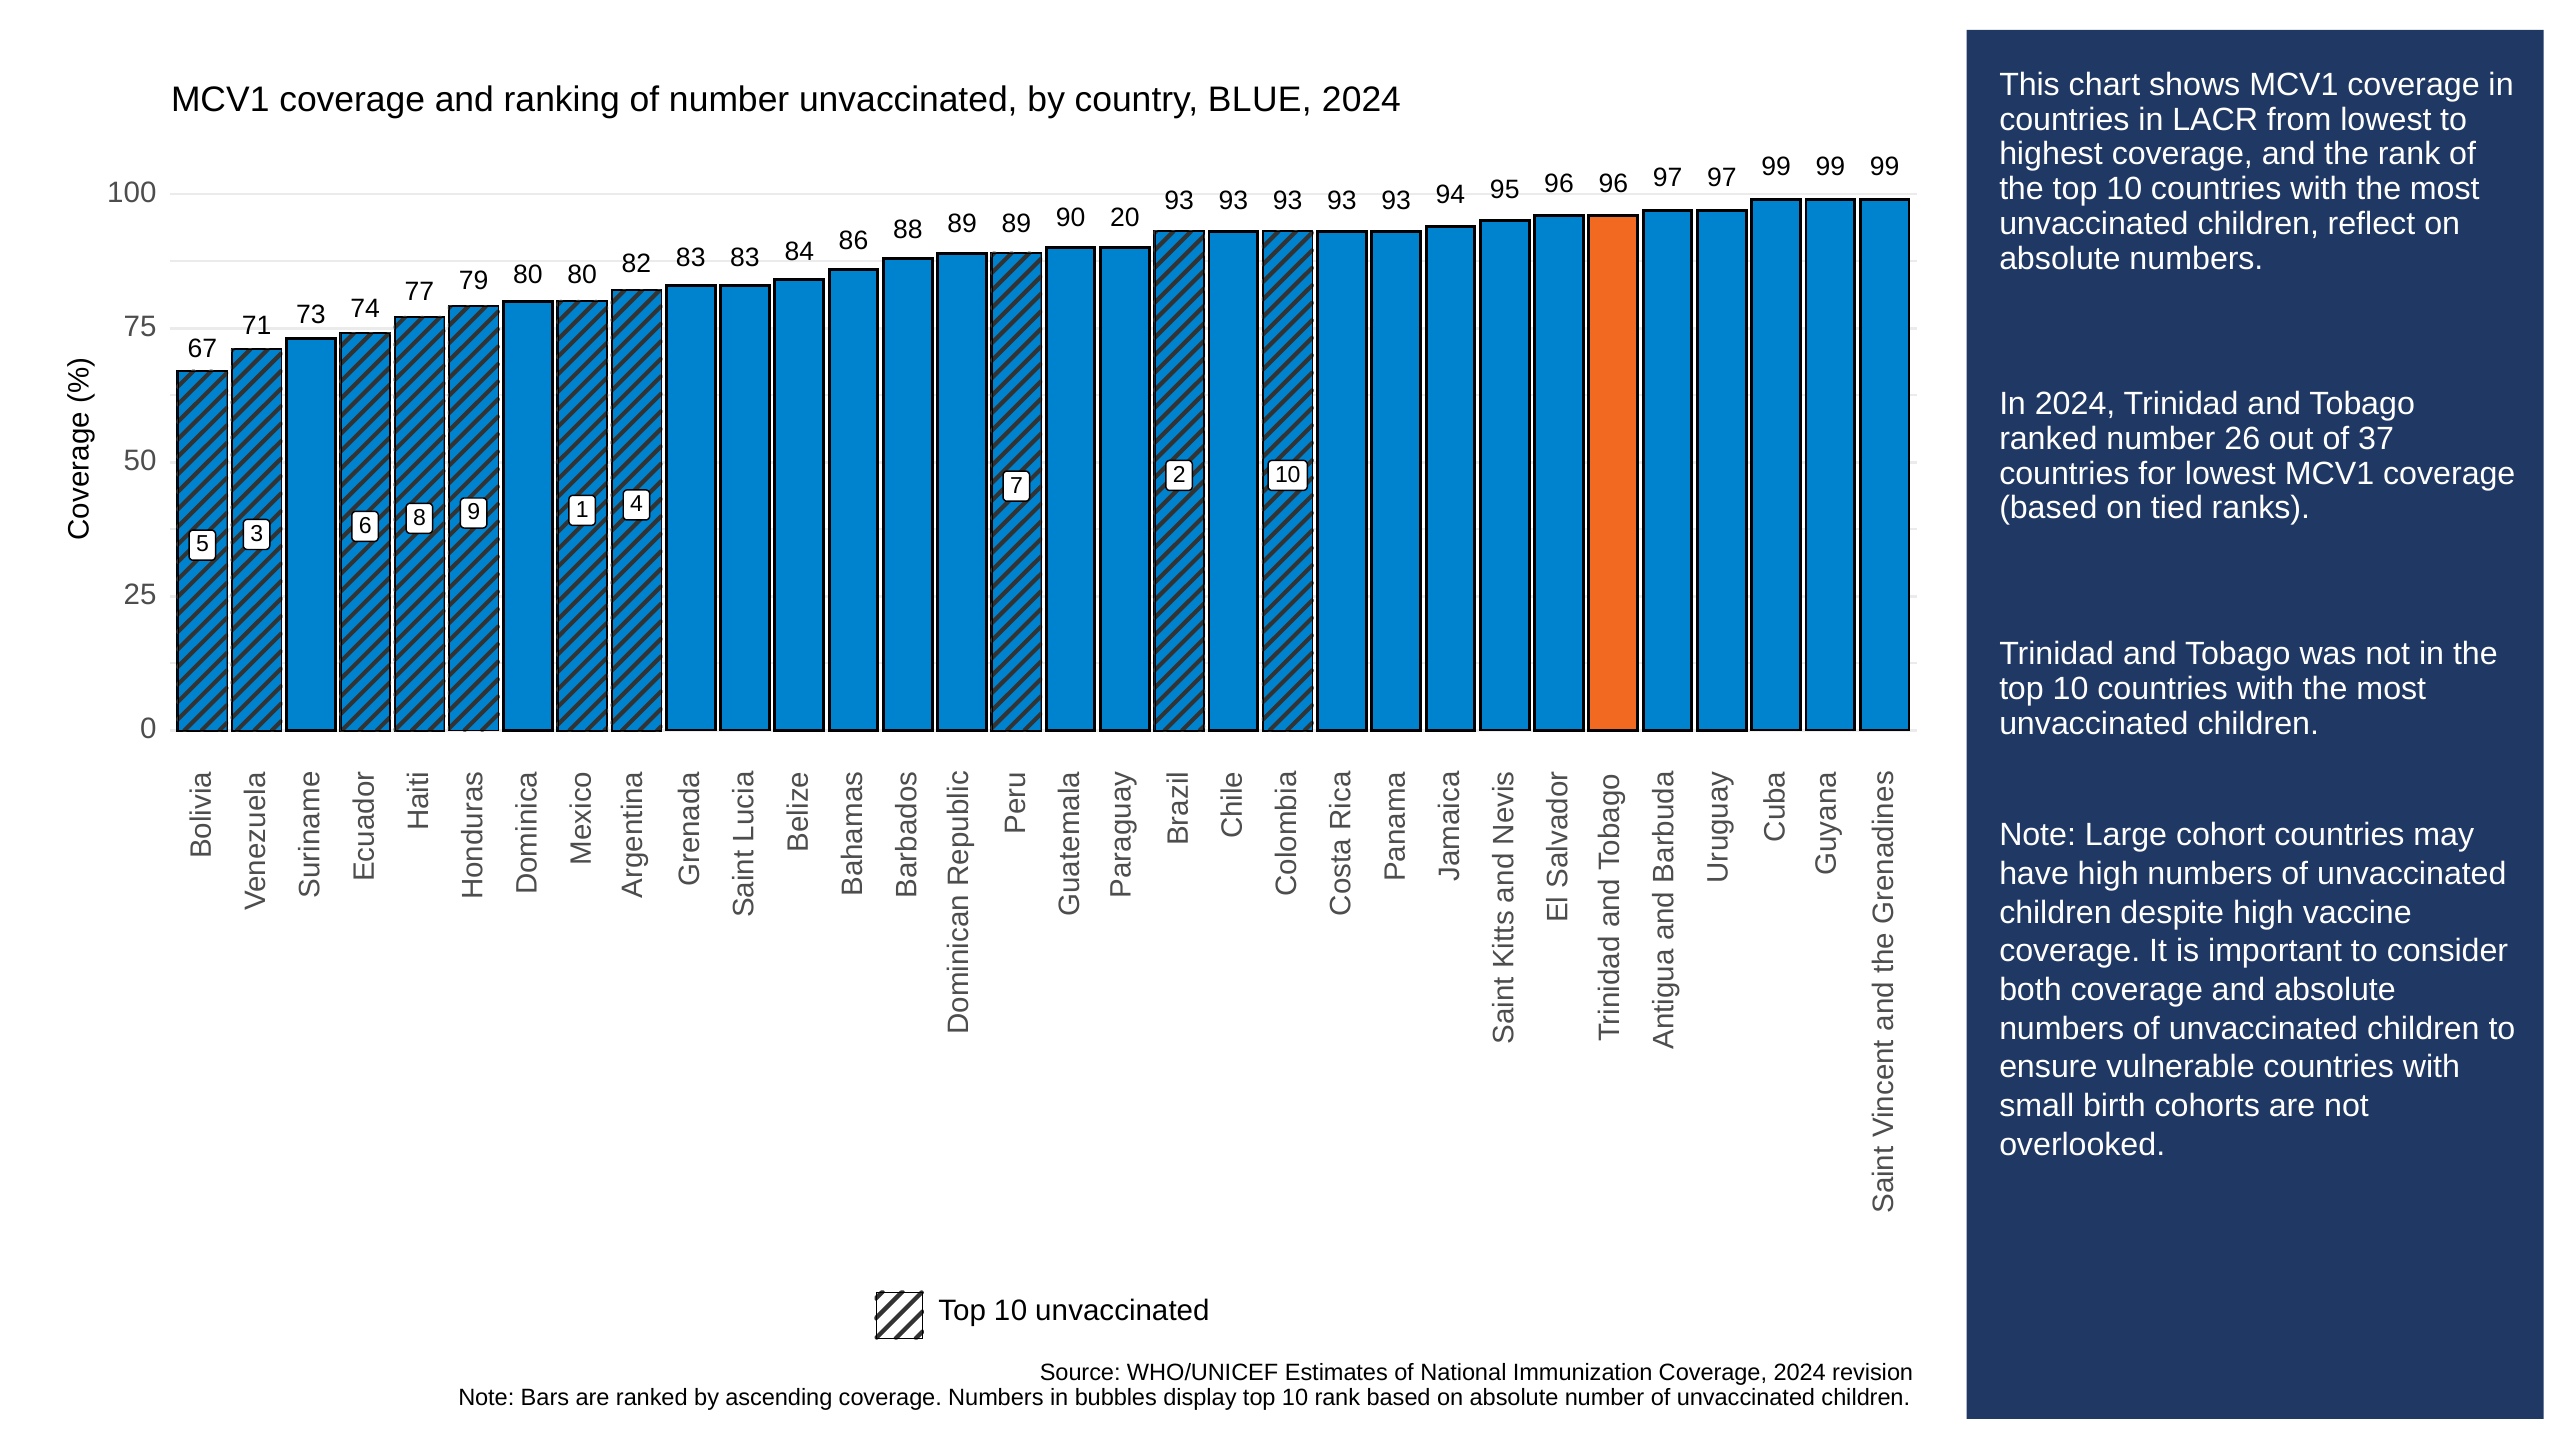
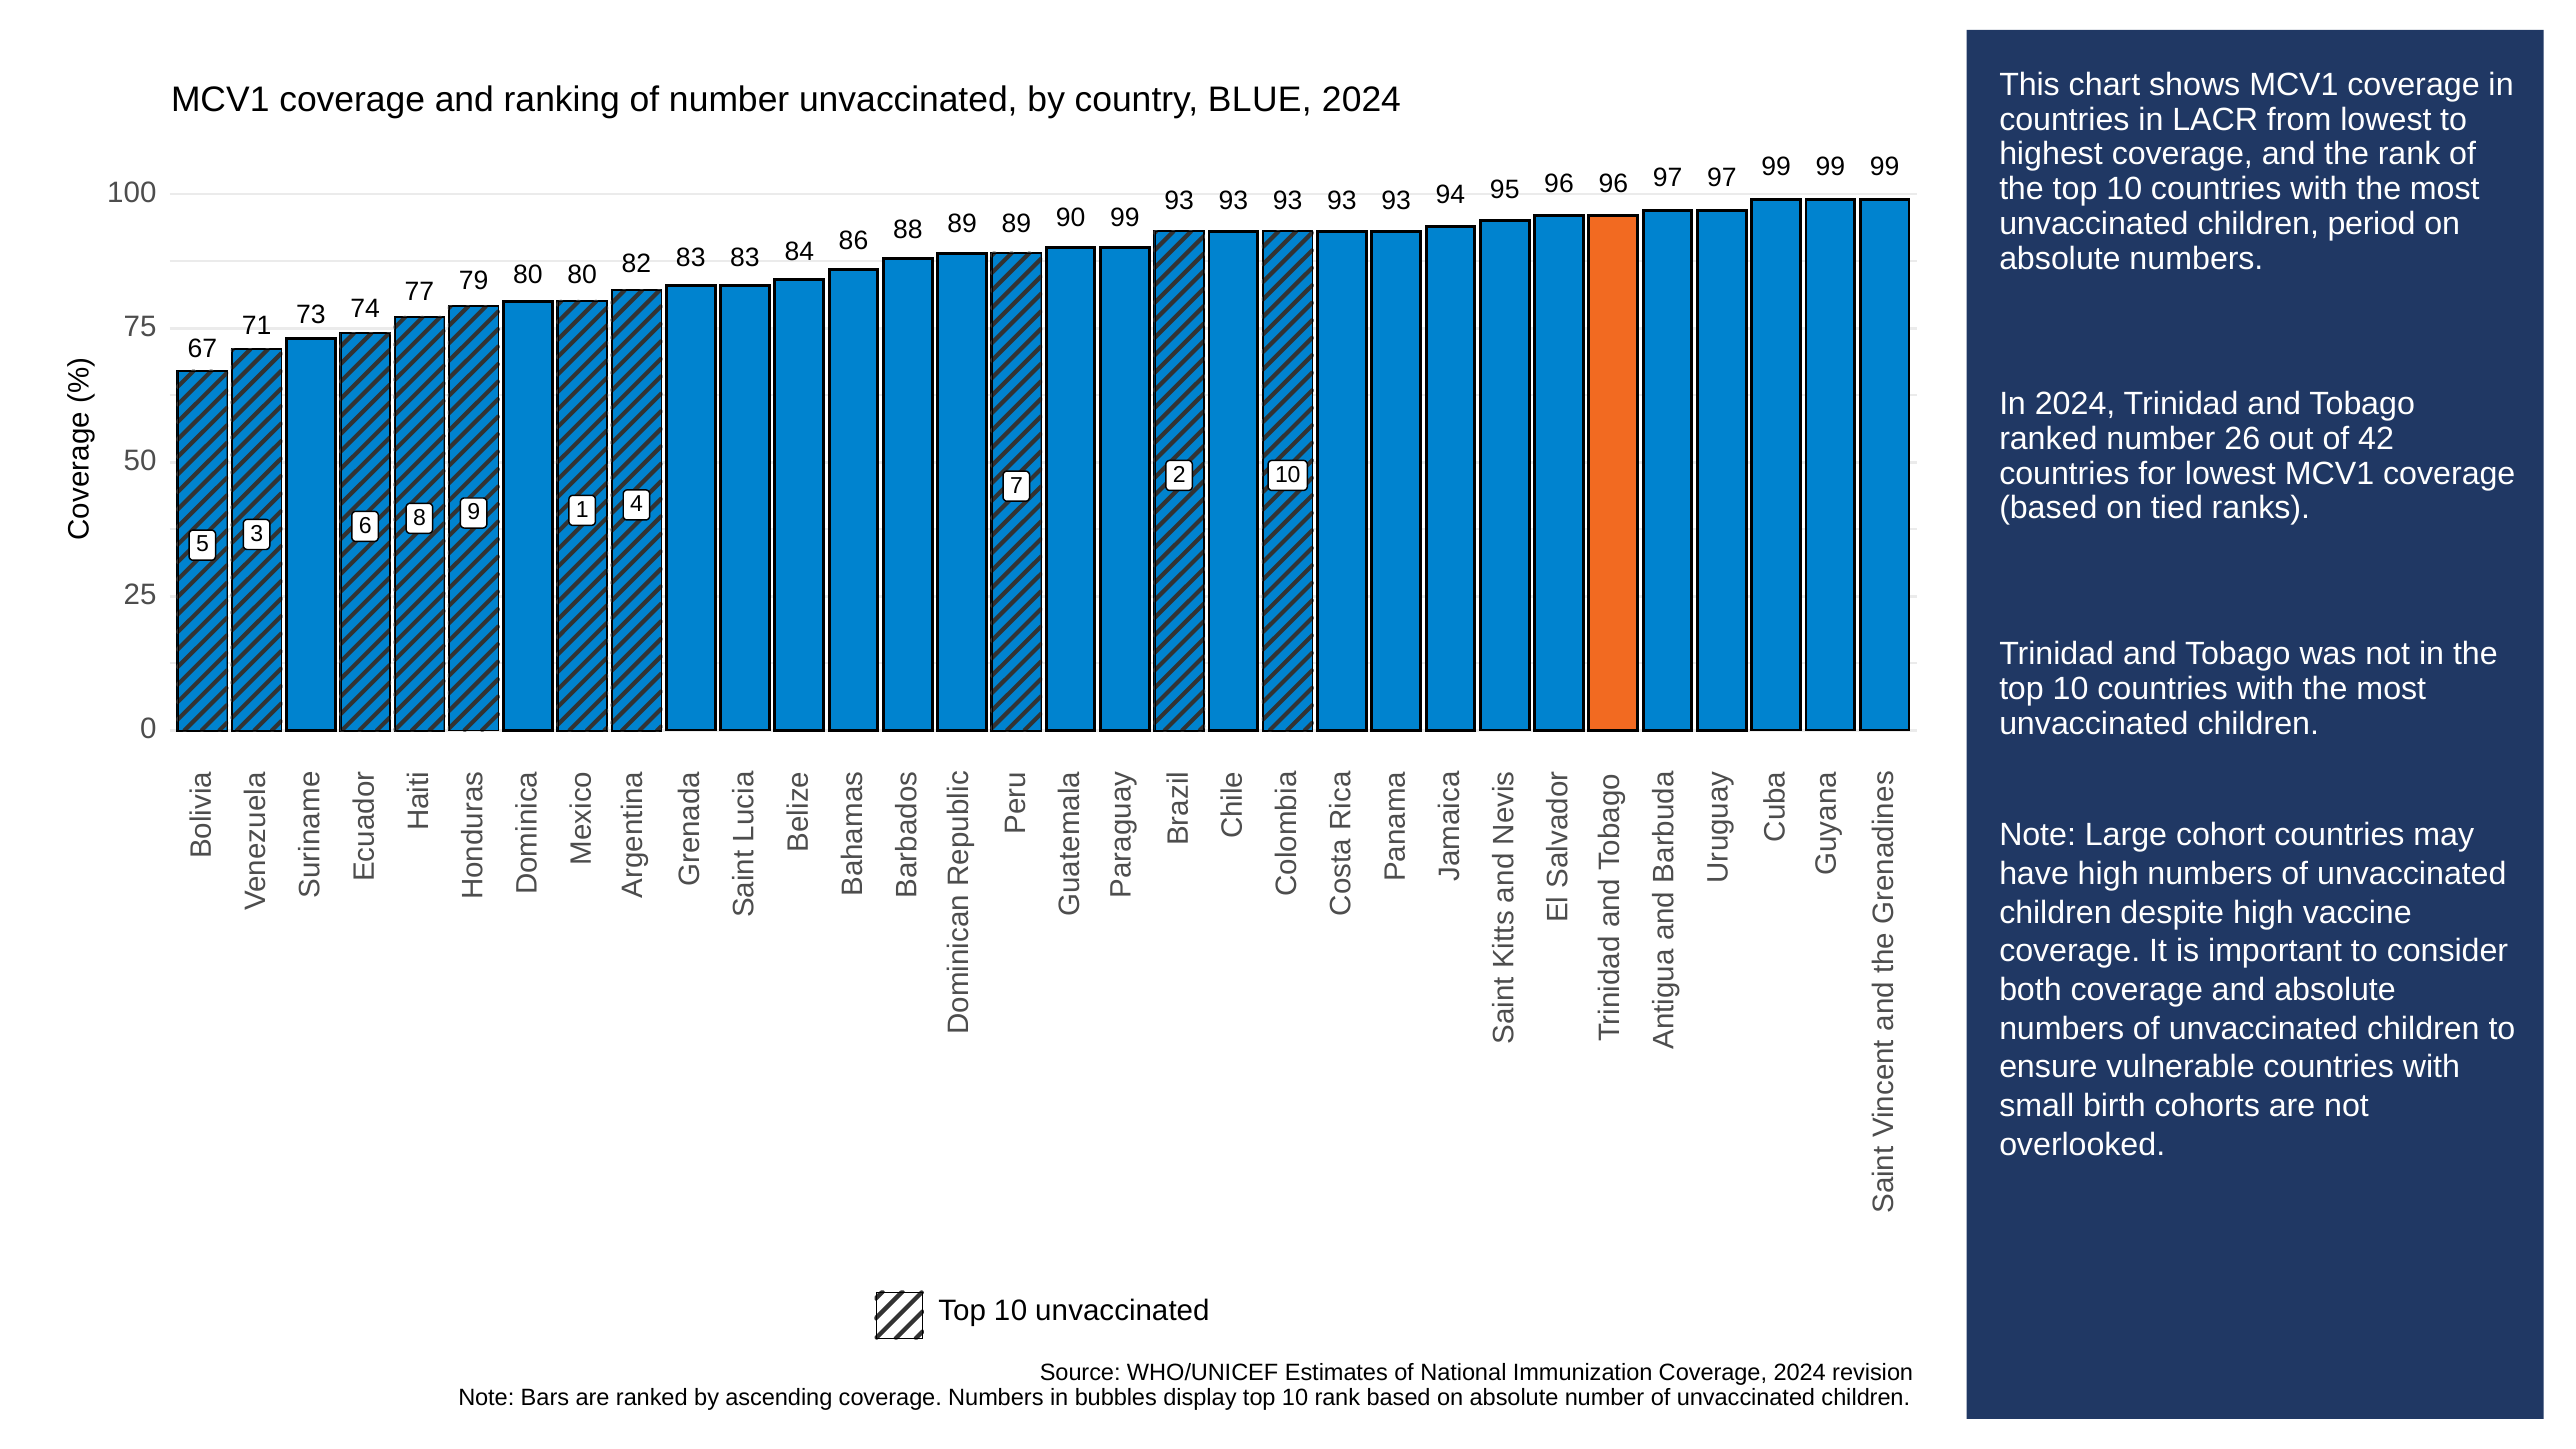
reflect: reflect -> period (2372, 224)
90 20: 20 -> 99 (1125, 218)
37: 37 -> 42 (2376, 439)
